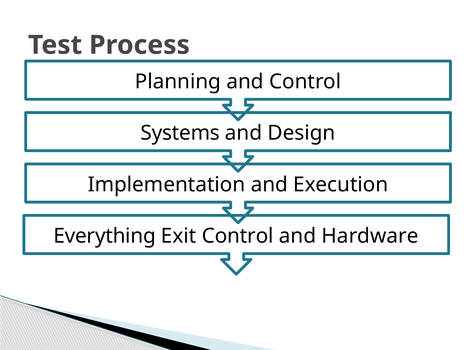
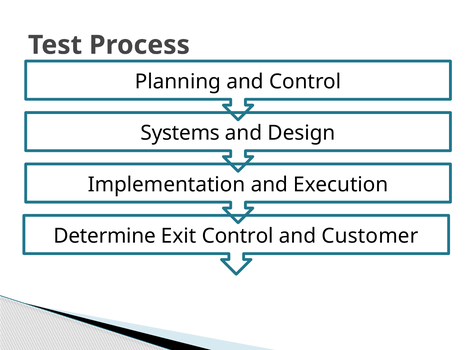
Everything: Everything -> Determine (105, 236)
Hardware: Hardware -> Customer (370, 236)
